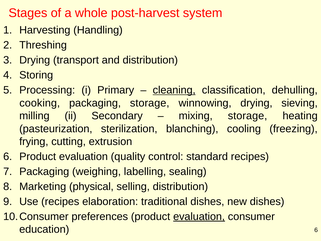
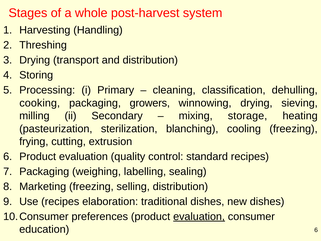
cleaning underline: present -> none (174, 90)
packaging storage: storage -> growers (150, 103)
Marketing physical: physical -> freezing (91, 186)
